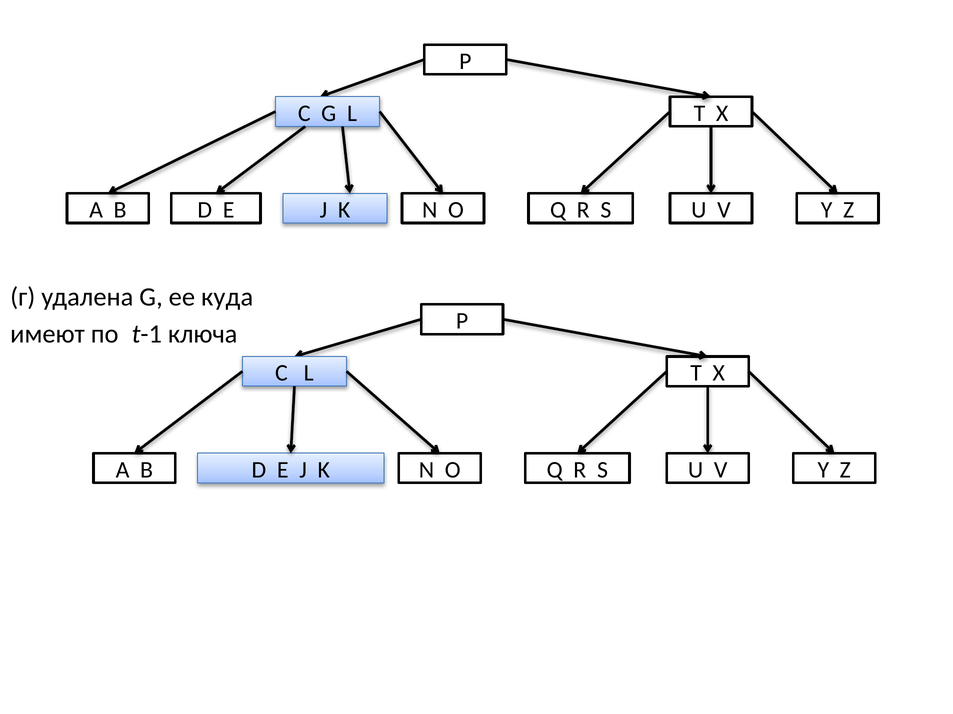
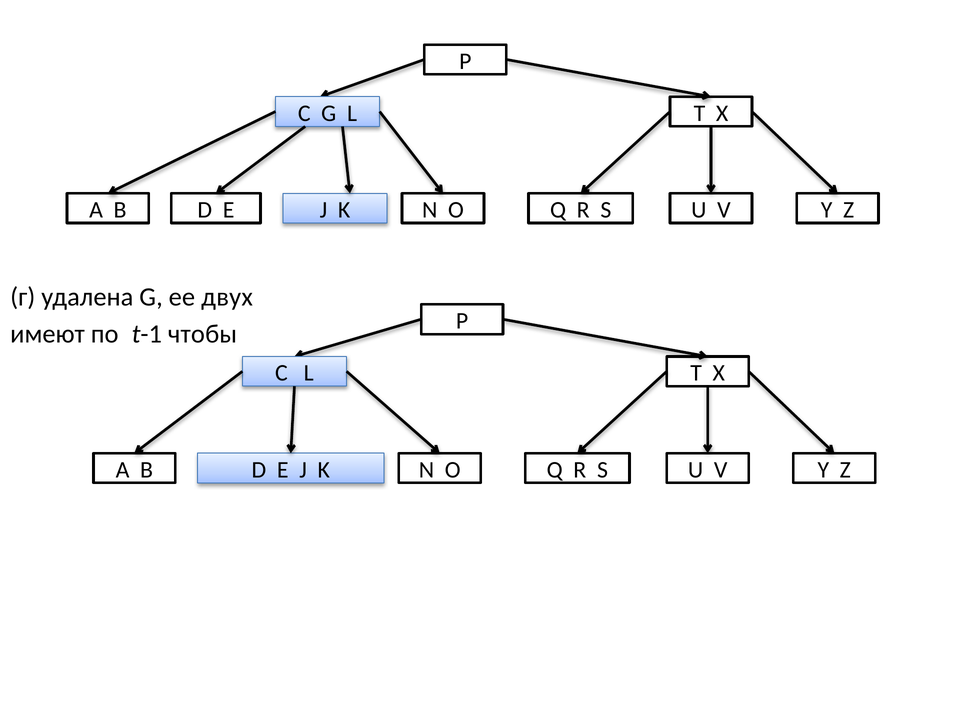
куда: куда -> двух (227, 297)
ключа: ключа -> чтобы (203, 334)
